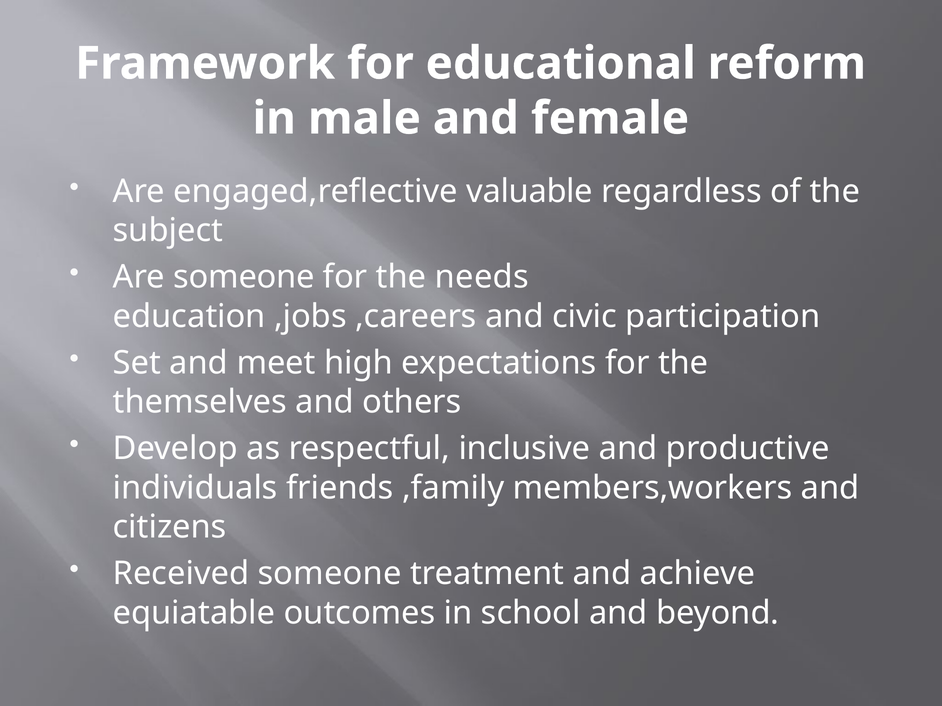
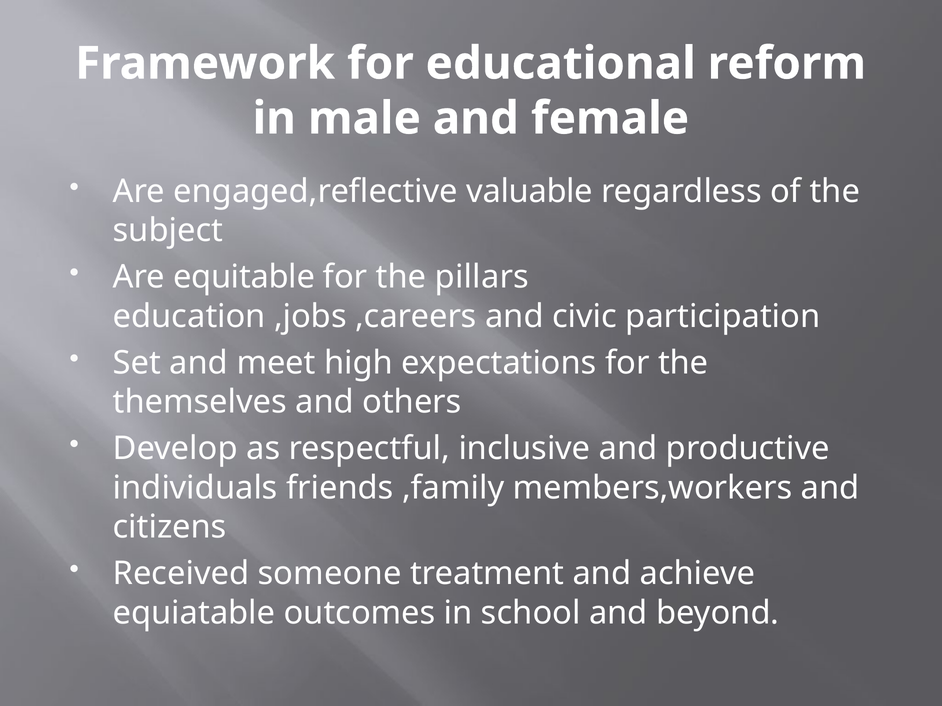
Are someone: someone -> equitable (244, 277)
needs: needs -> pillars (482, 277)
